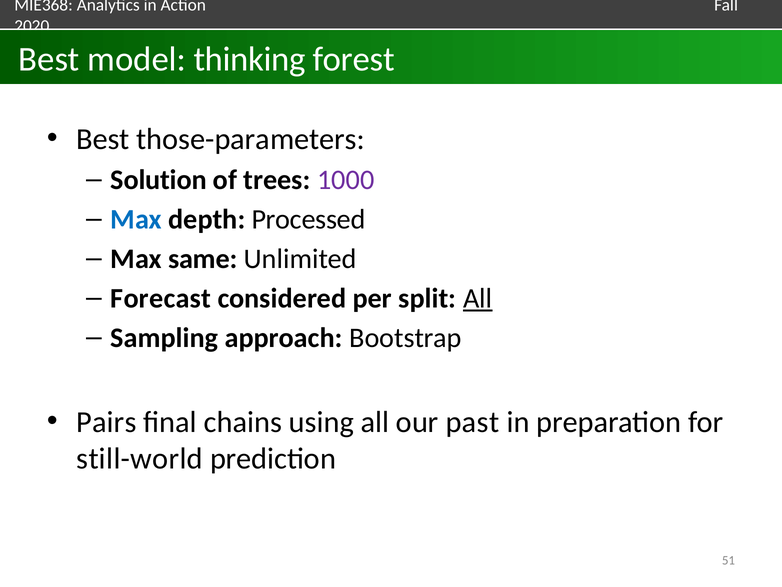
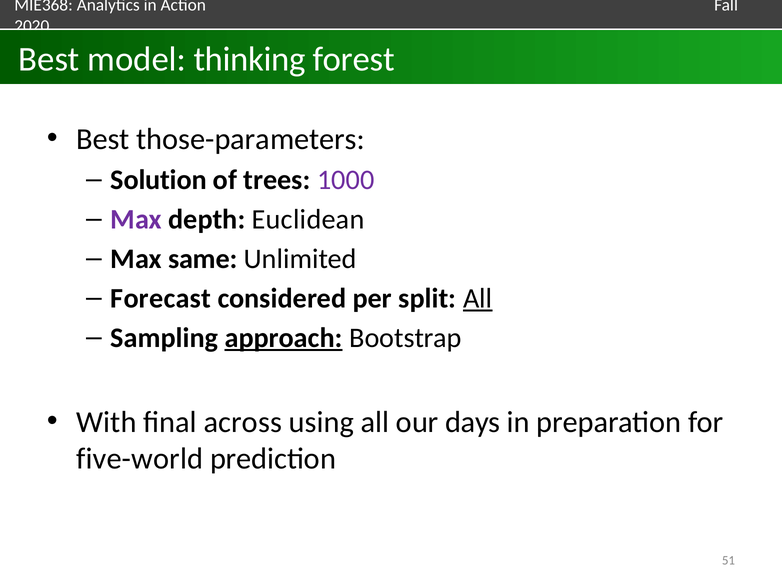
Max colour: blue -> purple (136, 219)
Processed: Processed -> Euclidean (308, 219)
approach underline: none -> present (284, 338)
Pairs: Pairs -> With (106, 422)
chains: chains -> across (243, 422)
past: past -> days (473, 422)
still-world: still-world -> five-world (140, 458)
